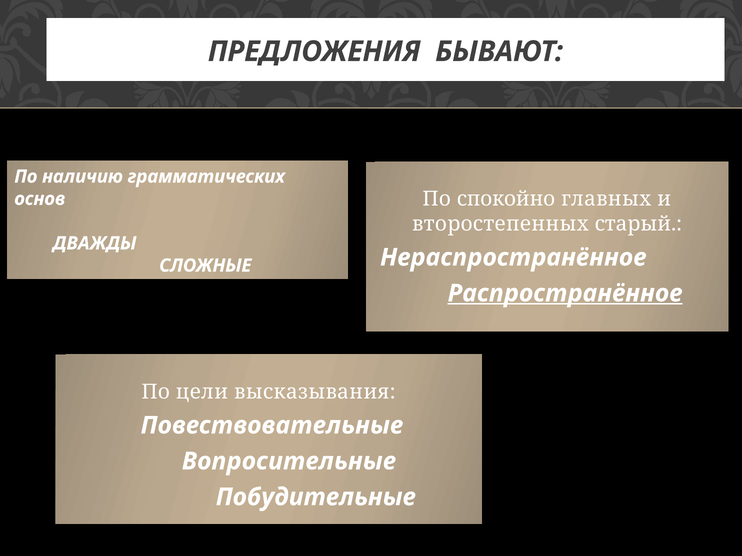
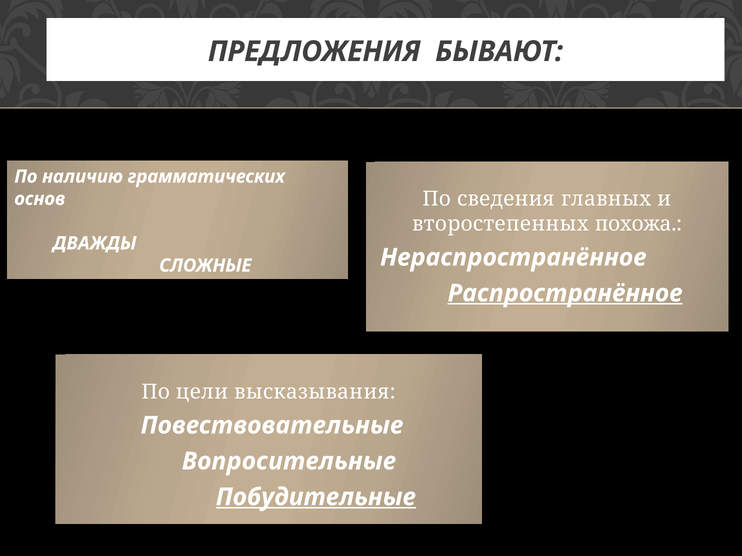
спокойно: спокойно -> сведения (506, 199)
старый: старый -> похожа (638, 224)
Побудительные underline: none -> present (316, 498)
